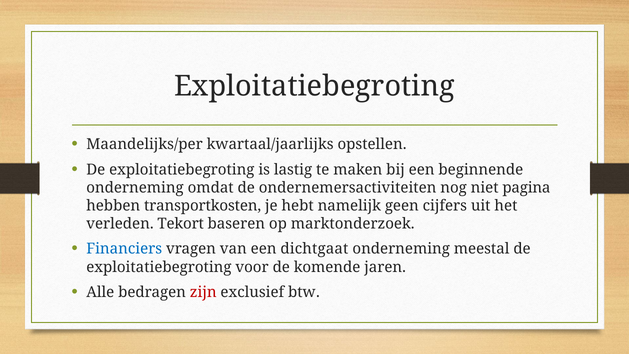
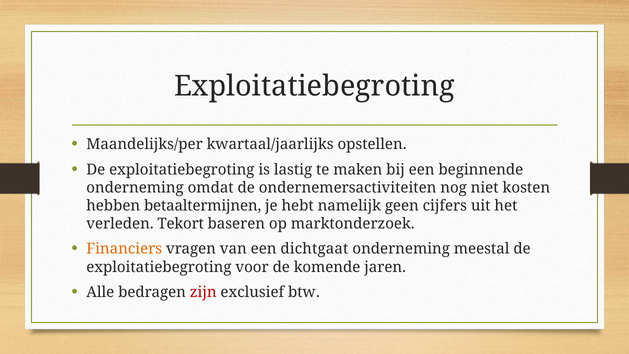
pagina: pagina -> kosten (526, 188)
transportkosten: transportkosten -> betaaltermijnen (203, 206)
Financiers colour: blue -> orange (124, 249)
